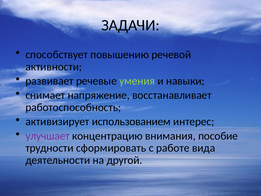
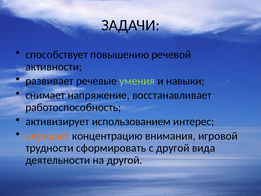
улучшает colour: purple -> orange (48, 136)
пособие: пособие -> игровой (218, 136)
с работе: работе -> другой (173, 148)
